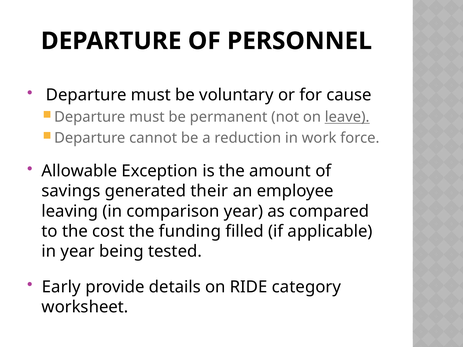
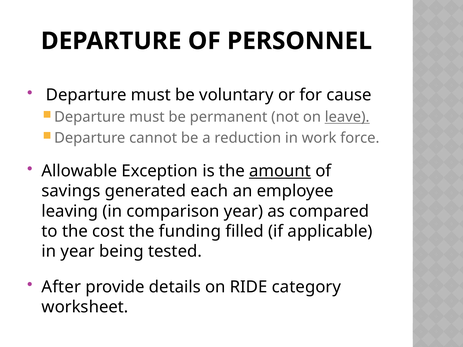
amount underline: none -> present (280, 171)
their: their -> each (209, 191)
Early: Early -> After (61, 287)
